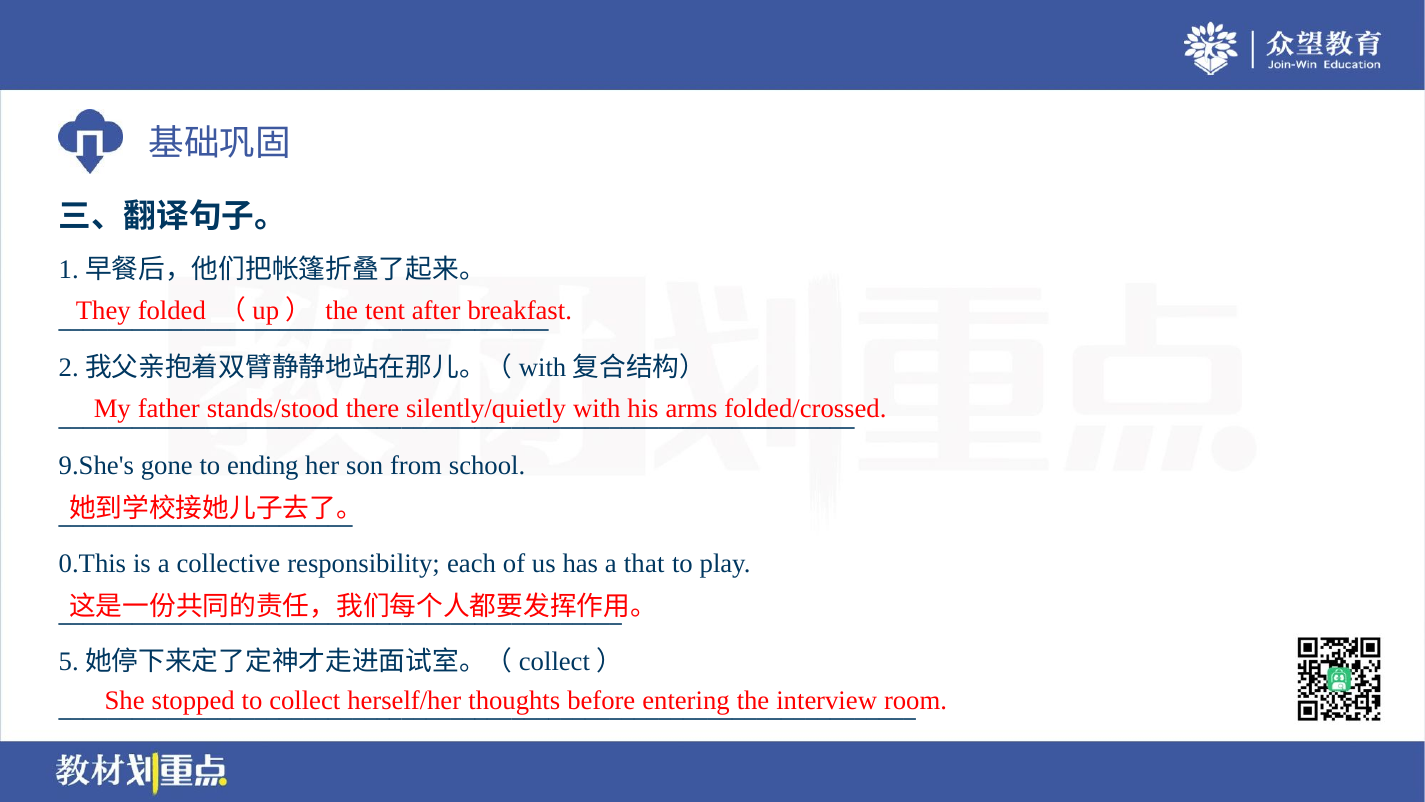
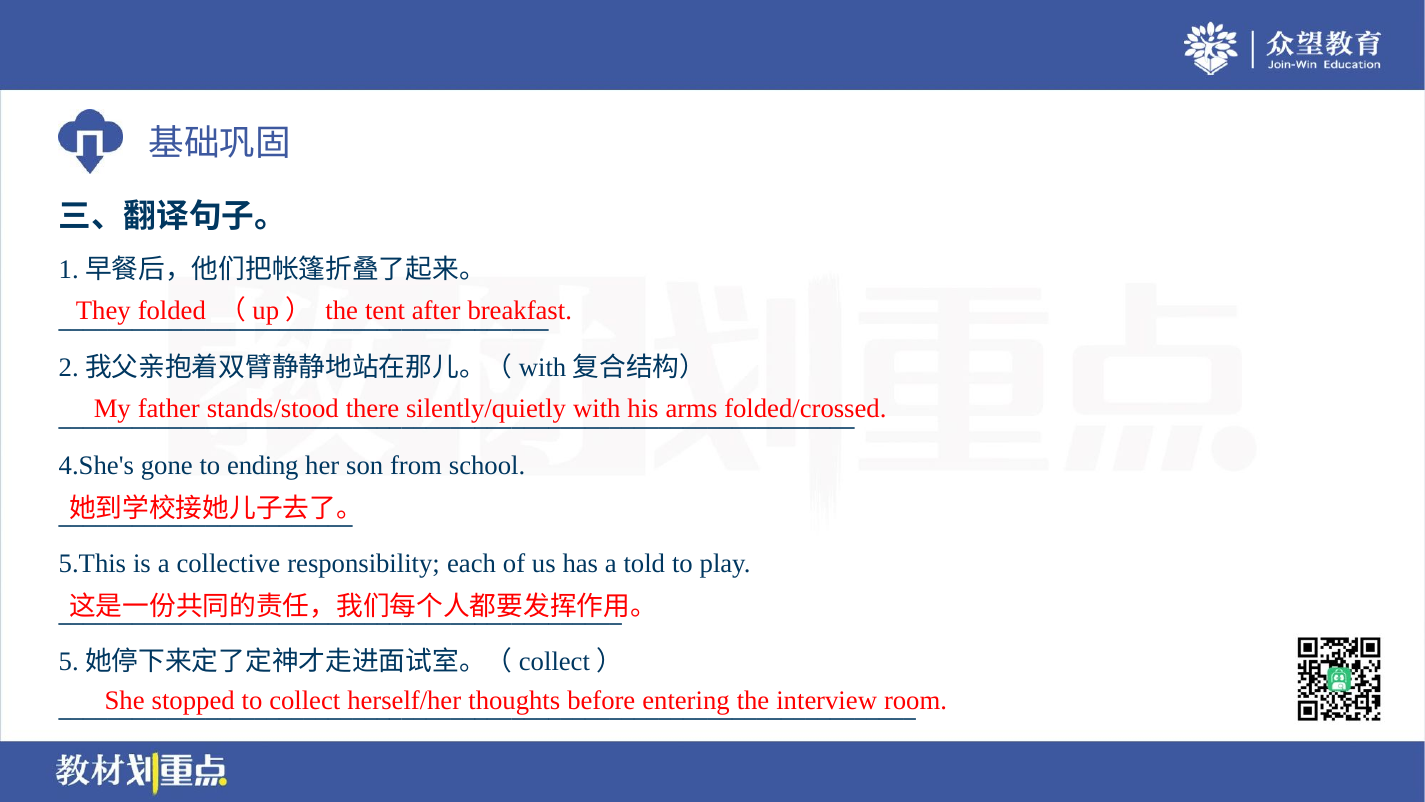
9.She's: 9.She's -> 4.She's (96, 466)
0.This: 0.This -> 5.This (92, 563)
that: that -> told (644, 563)
